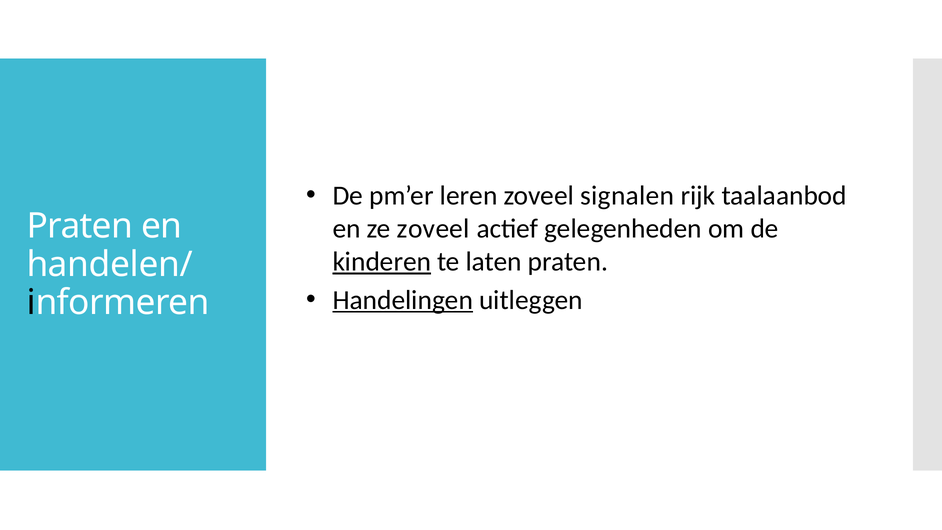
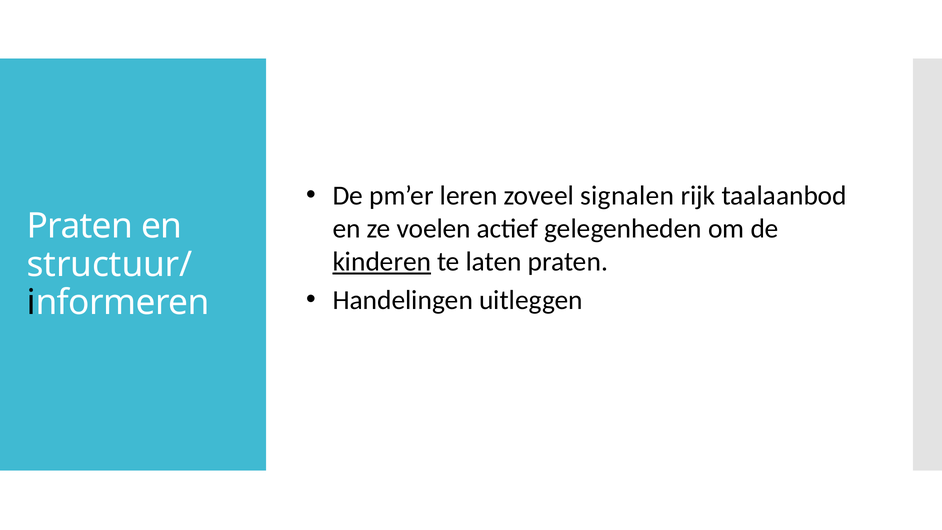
ze zoveel: zoveel -> voelen (434, 229)
handelen/: handelen/ -> structuur/ (110, 264)
Handelingen underline: present -> none (403, 300)
